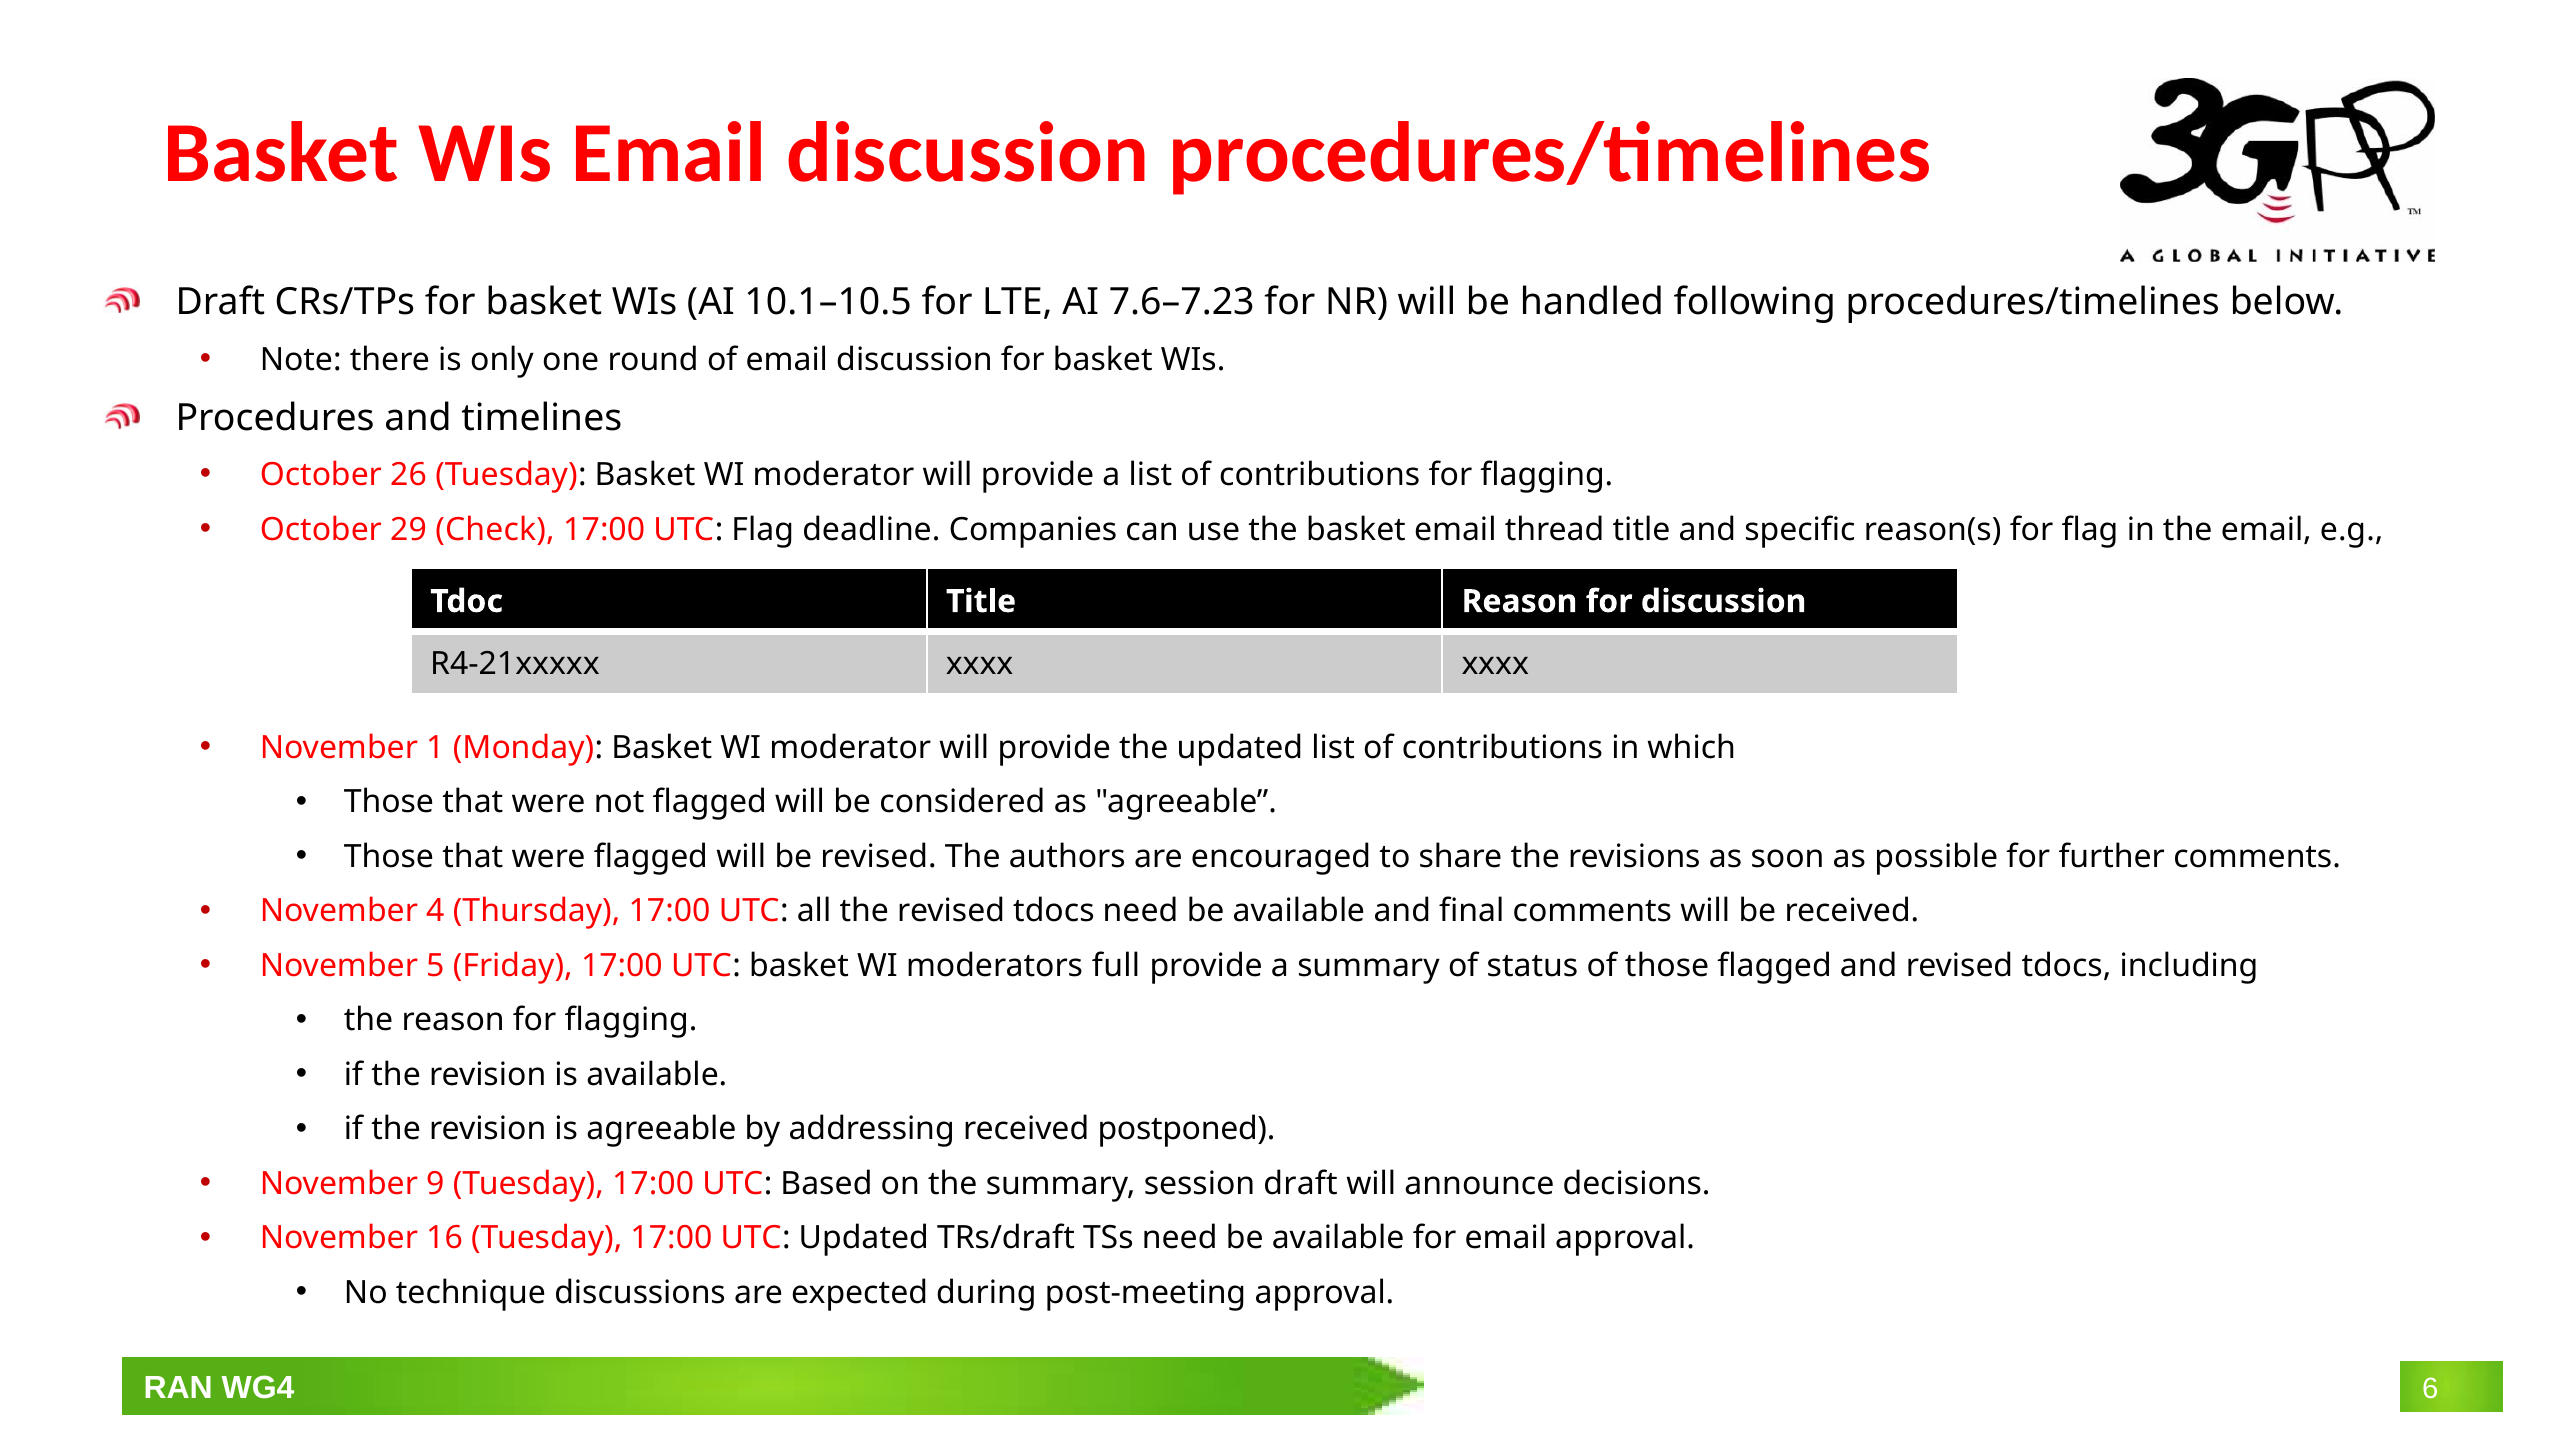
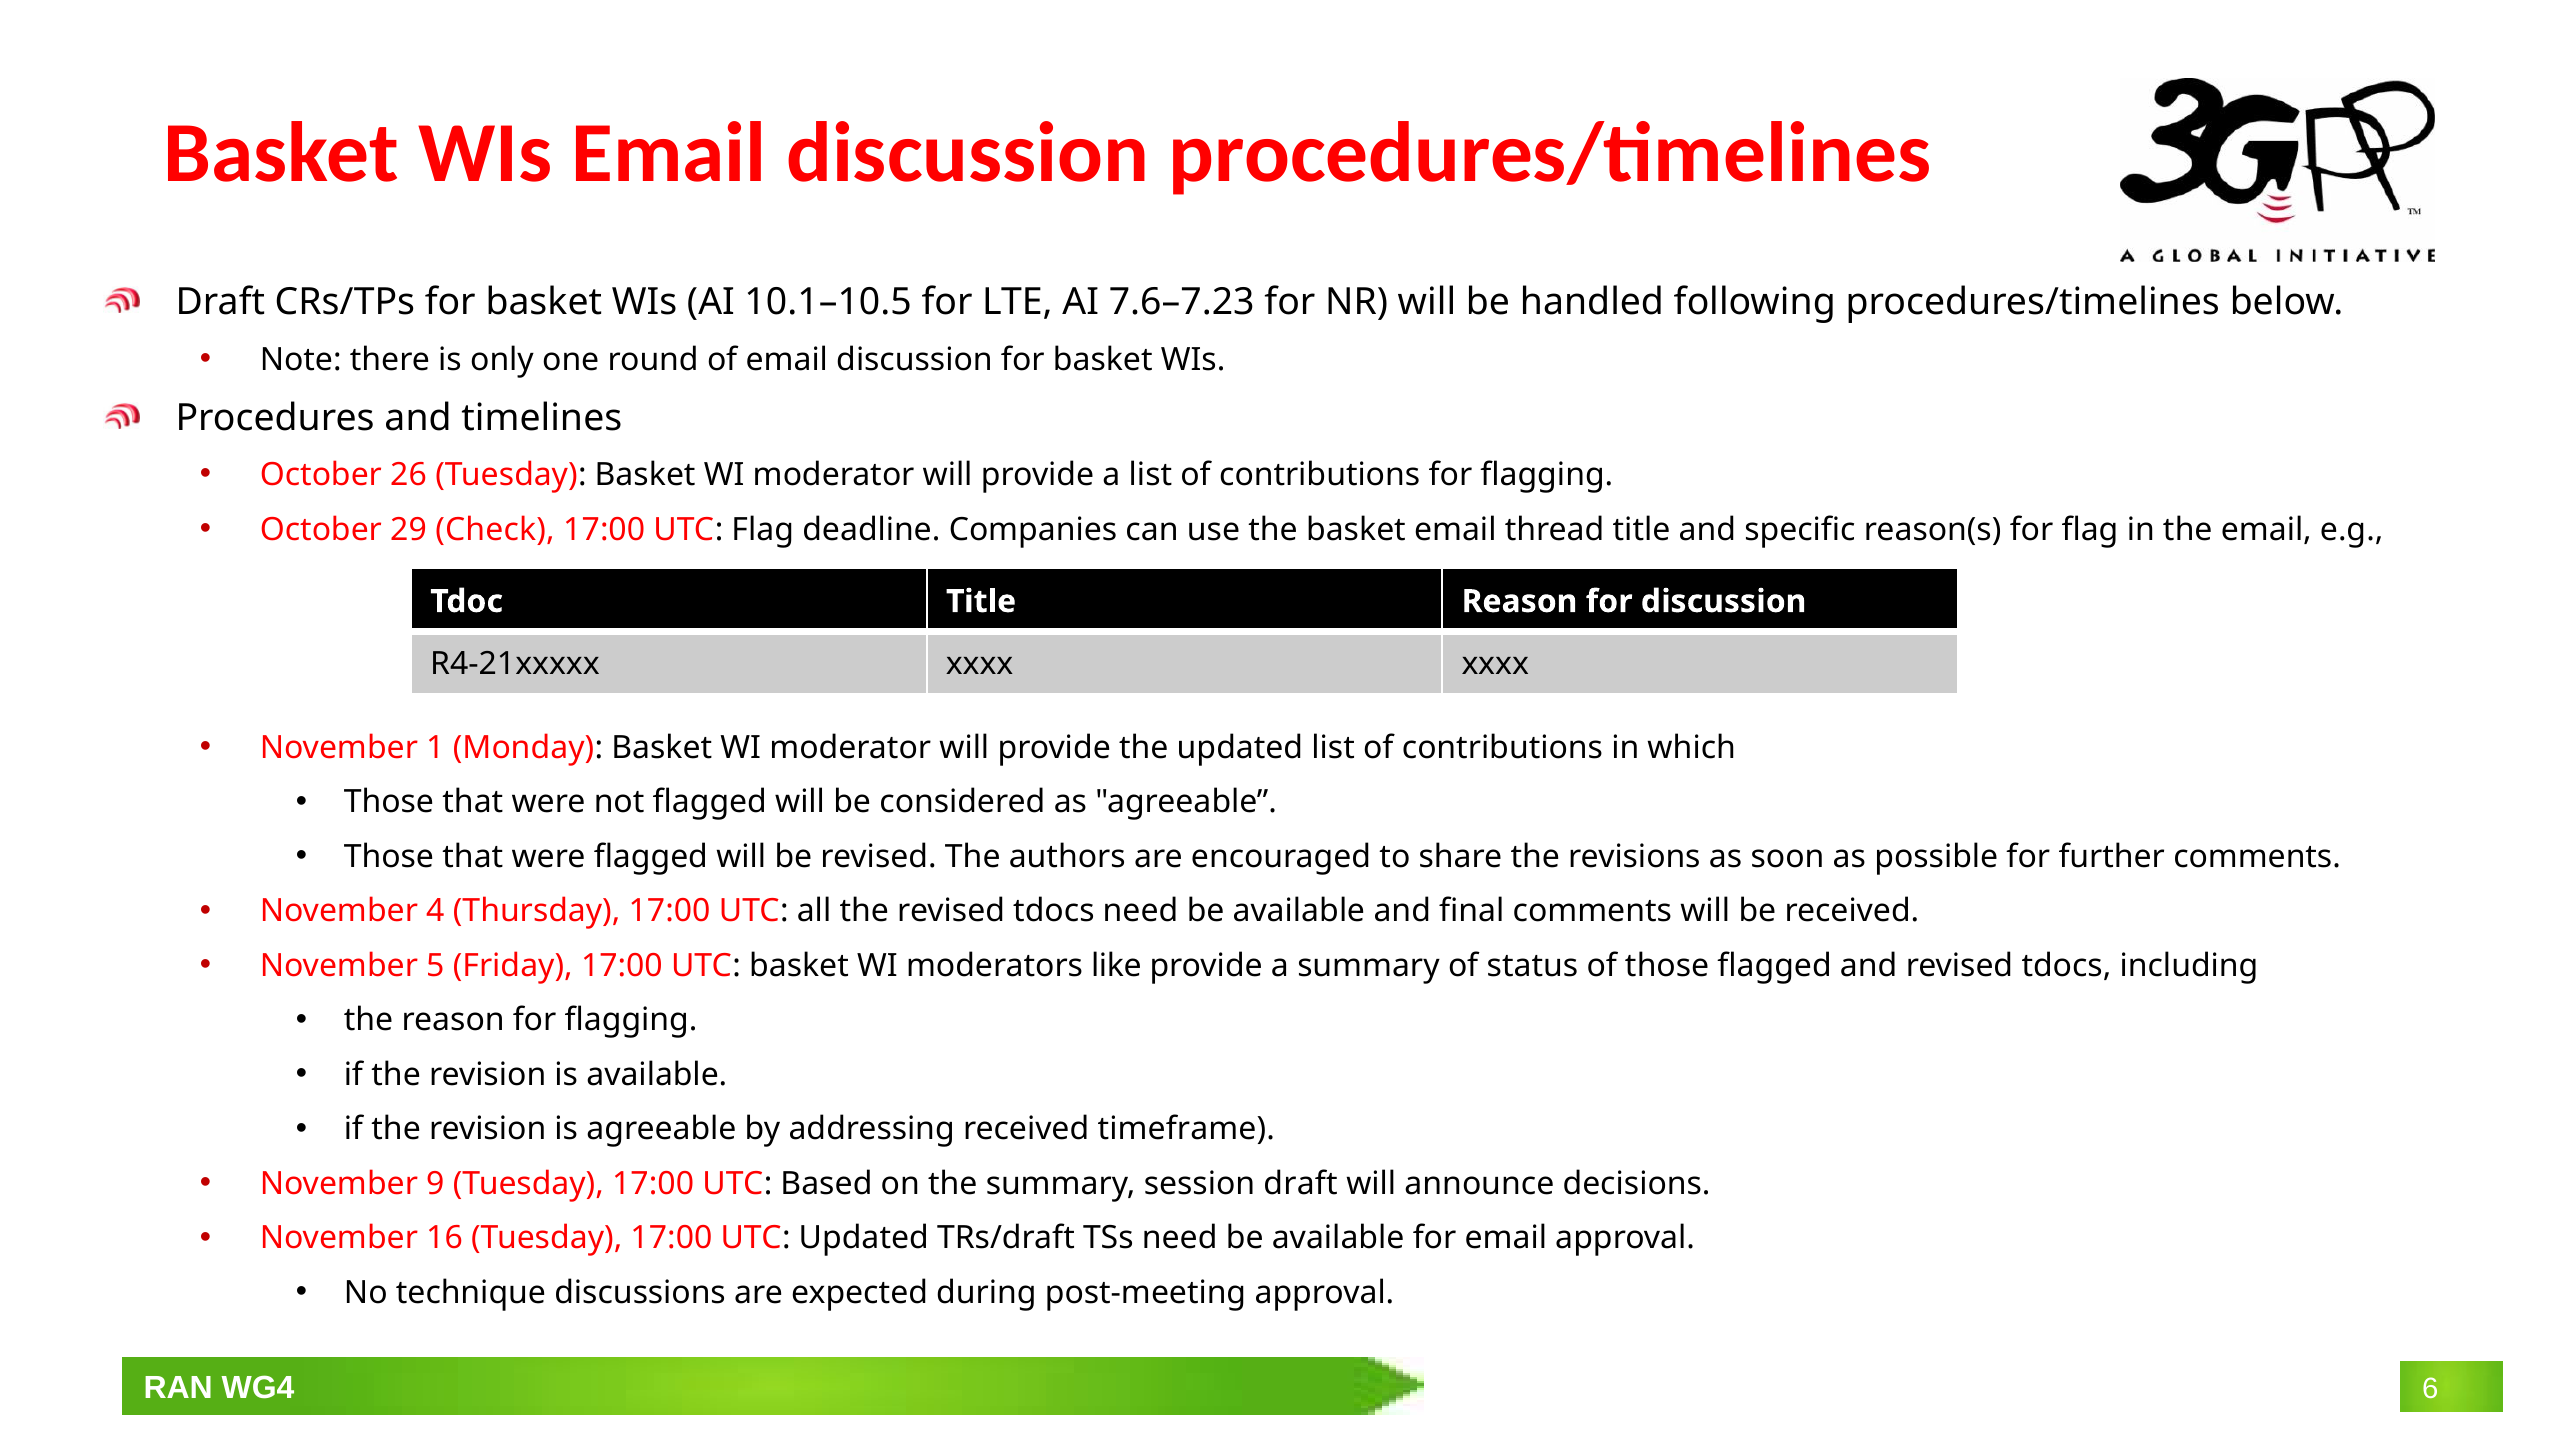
full: full -> like (1116, 965)
postponed: postponed -> timeframe (1186, 1129)
